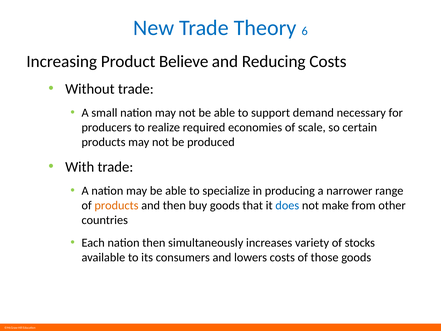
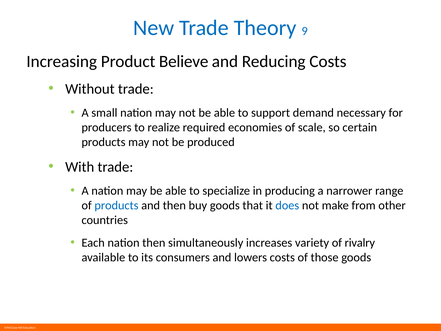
6: 6 -> 9 (305, 31)
products colour: orange -> blue (116, 205)
stocks: stocks -> rivalry (360, 243)
